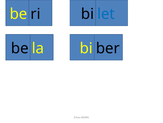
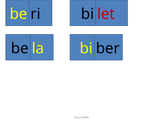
let colour: blue -> red (106, 14)
